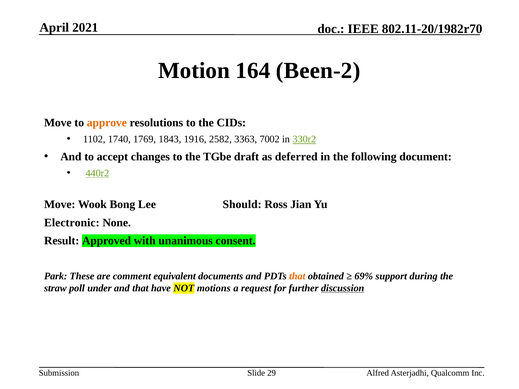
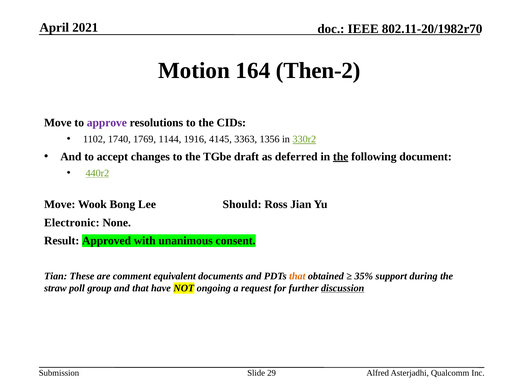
Been-2: Been-2 -> Then-2 (318, 71)
approve colour: orange -> purple (107, 123)
1843: 1843 -> 1144 (170, 139)
2582: 2582 -> 4145 (220, 139)
7002: 7002 -> 1356 (270, 139)
the underline: none -> present (341, 157)
Park: Park -> Tian (56, 276)
69%: 69% -> 35% (364, 276)
under: under -> group (99, 288)
motions: motions -> ongoing (214, 288)
